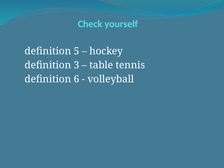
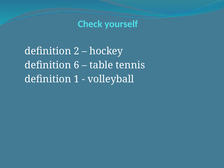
5: 5 -> 2 (76, 51)
3: 3 -> 6 (76, 65)
6: 6 -> 1 (76, 79)
